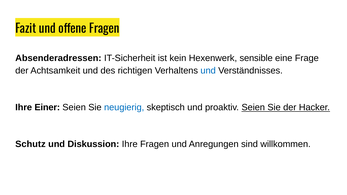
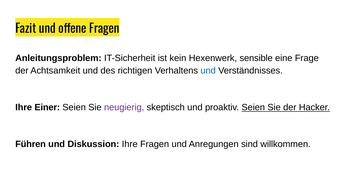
Absenderadressen: Absenderadressen -> Anleitungsproblem (58, 58)
neugierig colour: blue -> purple (124, 108)
Schutz: Schutz -> Führen (31, 144)
